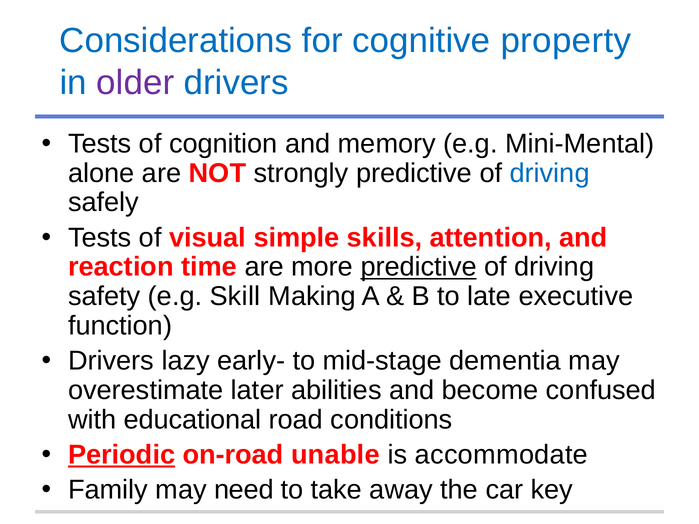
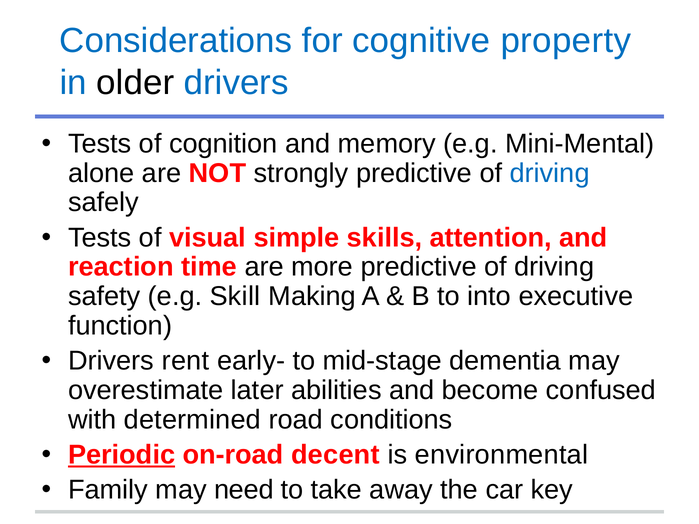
older colour: purple -> black (135, 83)
predictive underline: present -> none (419, 267)
late: late -> into (489, 296)
lazy: lazy -> rent (186, 361)
educational: educational -> determined (192, 420)
unable: unable -> decent (335, 455)
accommodate: accommodate -> environmental (502, 455)
